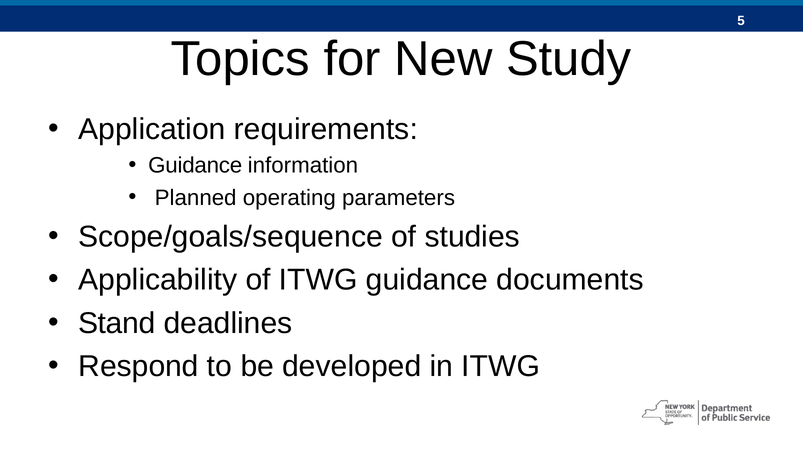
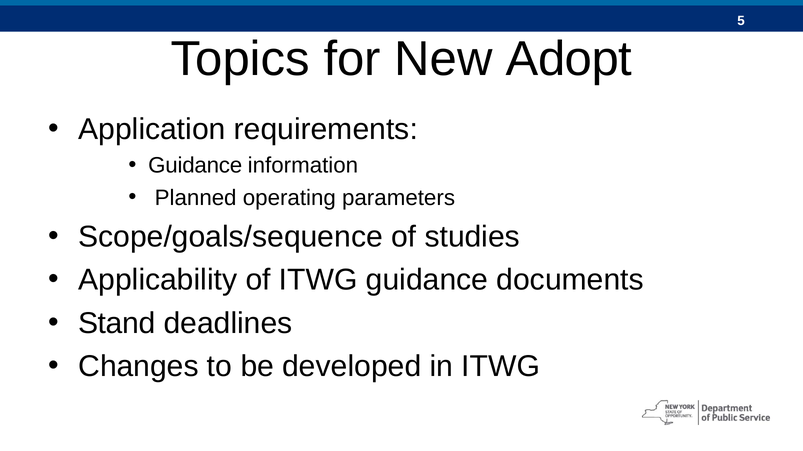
Study: Study -> Adopt (569, 59)
Respond: Respond -> Changes (139, 367)
